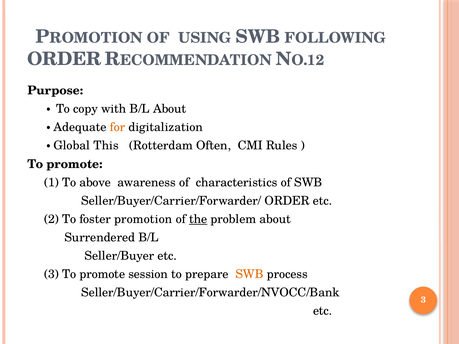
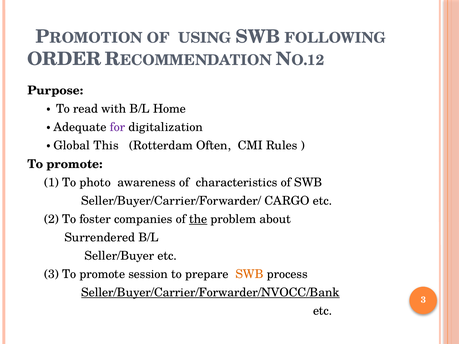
copy: copy -> read (86, 109)
B/L About: About -> Home (170, 109)
for colour: orange -> purple (118, 127)
above: above -> photo (95, 182)
Seller/Buyer/Carrier/Forwarder/ ORDER: ORDER -> CARGO (287, 201)
promotion: promotion -> companies (143, 219)
Seller/Buyer/Carrier/Forwarder/NVOCC/Bank underline: none -> present (210, 293)
